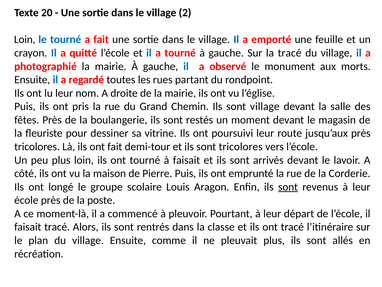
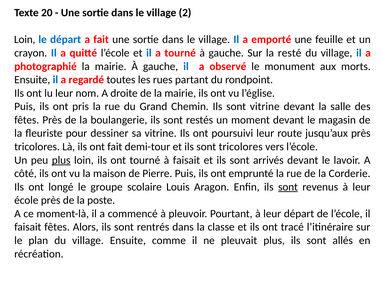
le tourné: tourné -> départ (66, 39)
la tracé: tracé -> resté (290, 53)
sont village: village -> vitrine (265, 106)
plus underline: none -> present (61, 160)
faisait tracé: tracé -> fêtes (57, 227)
